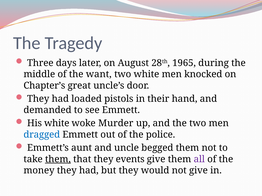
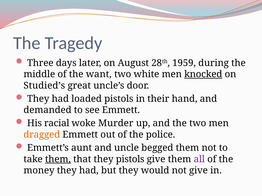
1965: 1965 -> 1959 (184, 63)
knocked underline: none -> present (203, 74)
Chapter’s: Chapter’s -> Studied’s (44, 86)
His white: white -> racial (57, 124)
dragged colour: blue -> orange (42, 135)
they events: events -> pistols (130, 160)
